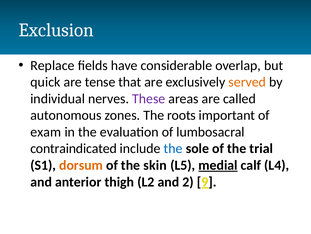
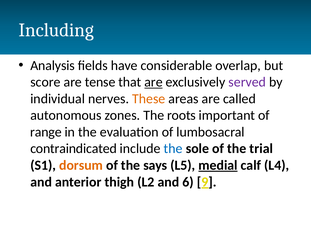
Exclusion: Exclusion -> Including (56, 30)
Replace: Replace -> Analysis (53, 65)
quick: quick -> score (45, 82)
are underline: none -> present (154, 82)
served colour: orange -> purple (247, 82)
These colour: purple -> orange (149, 98)
exam: exam -> range (46, 132)
skin: skin -> says (155, 165)
2: 2 -> 6 (188, 181)
